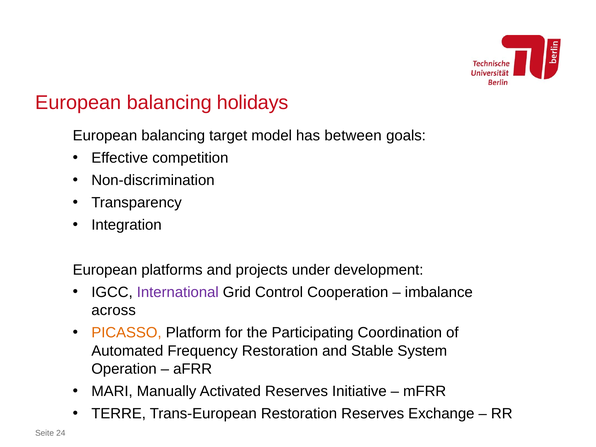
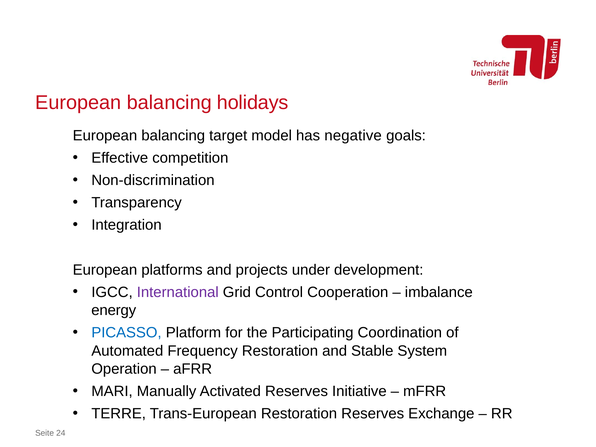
between: between -> negative (353, 136)
across: across -> energy (114, 310)
PICASSO colour: orange -> blue (126, 333)
